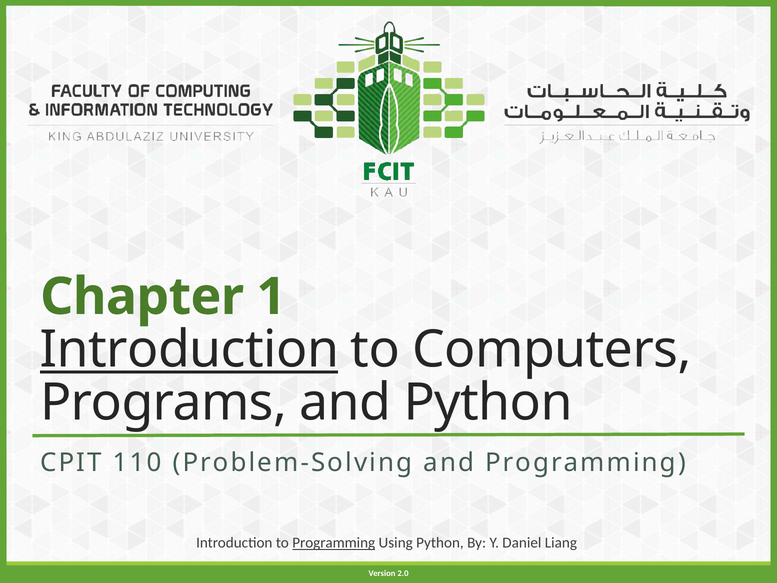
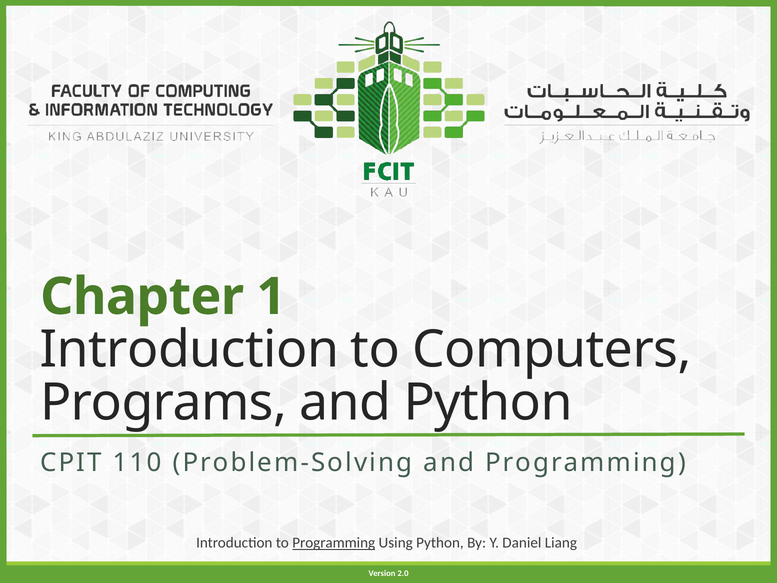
Introduction underline: present -> none (189, 350)
